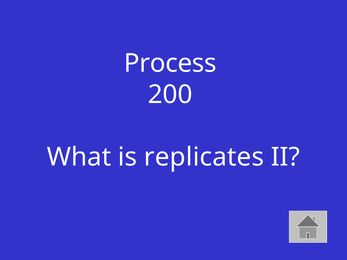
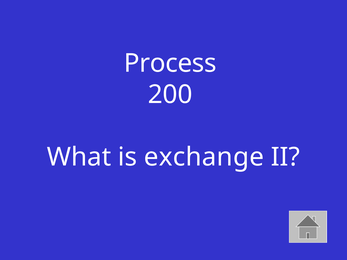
replicates: replicates -> exchange (204, 157)
